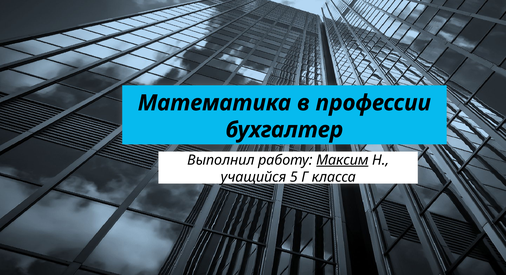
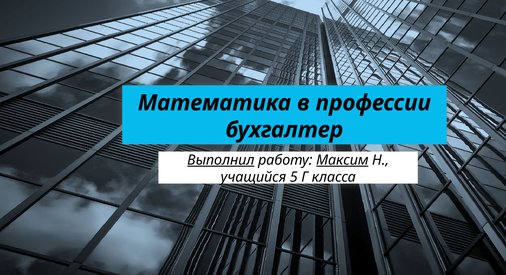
Выполнил underline: none -> present (221, 160)
